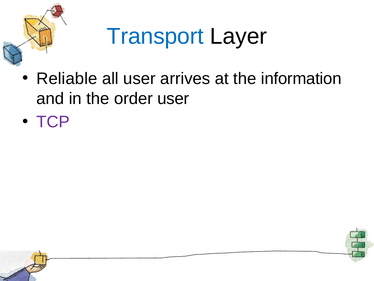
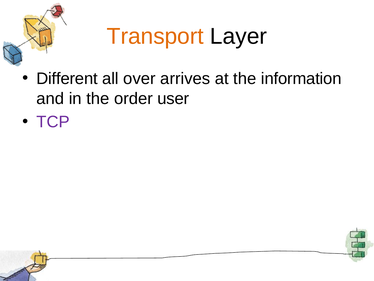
Transport colour: blue -> orange (155, 36)
Reliable: Reliable -> Different (67, 78)
all user: user -> over (139, 78)
